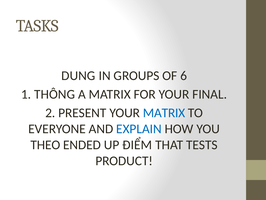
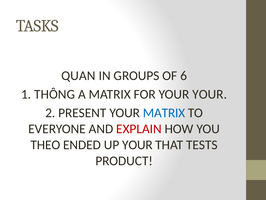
DUNG: DUNG -> QUAN (78, 75)
YOUR FINAL: FINAL -> YOUR (210, 94)
EXPLAIN colour: blue -> red (139, 129)
UP ĐIỂM: ĐIỂM -> YOUR (137, 145)
